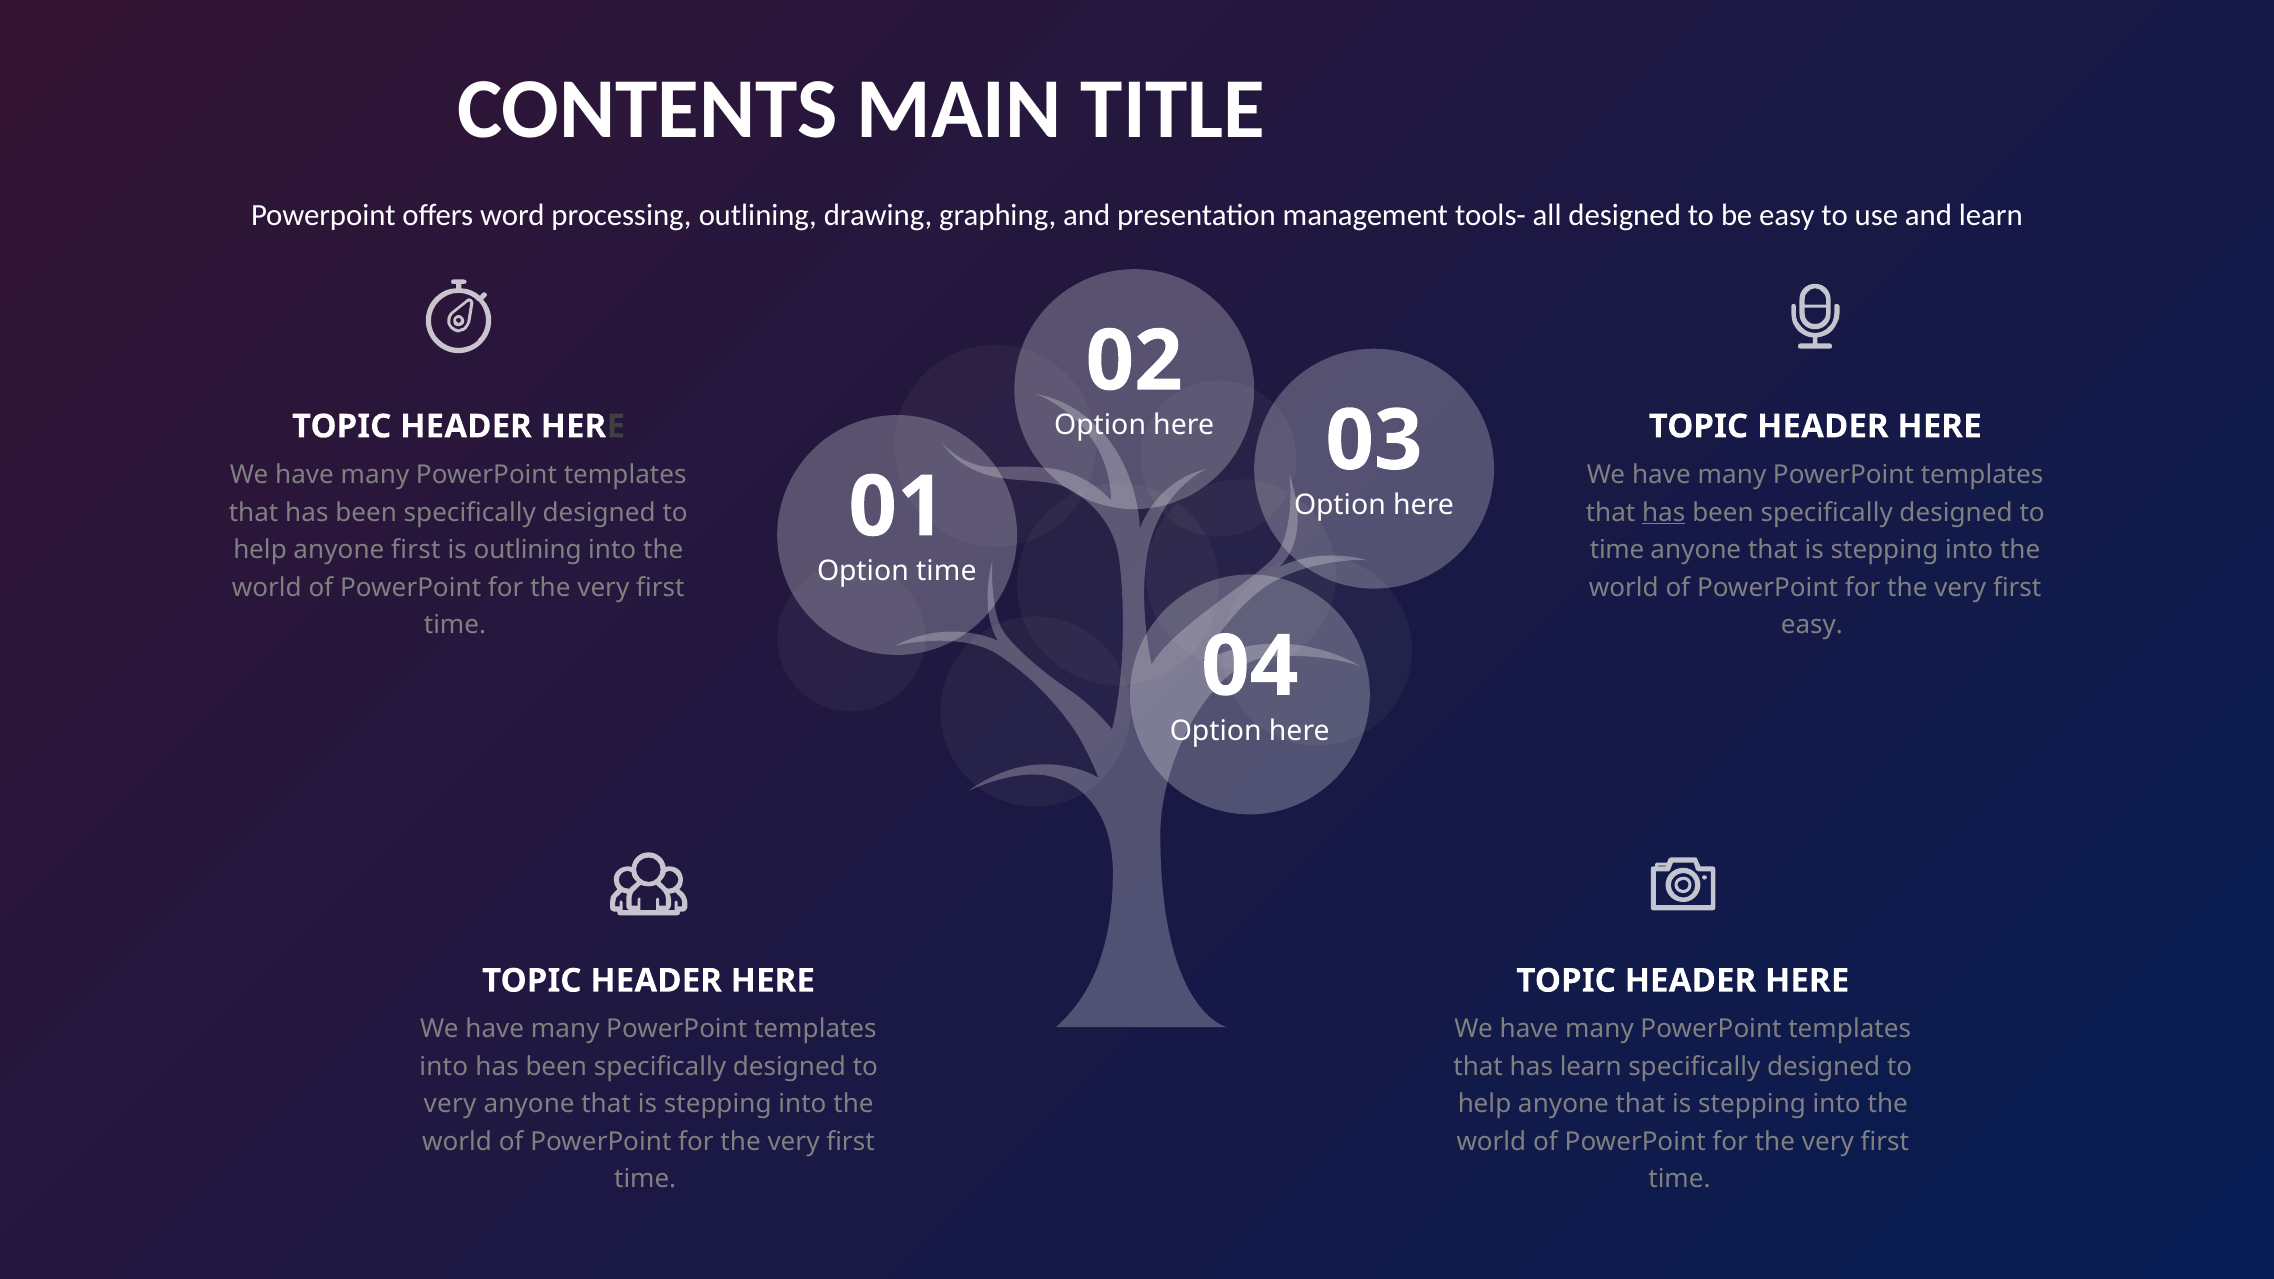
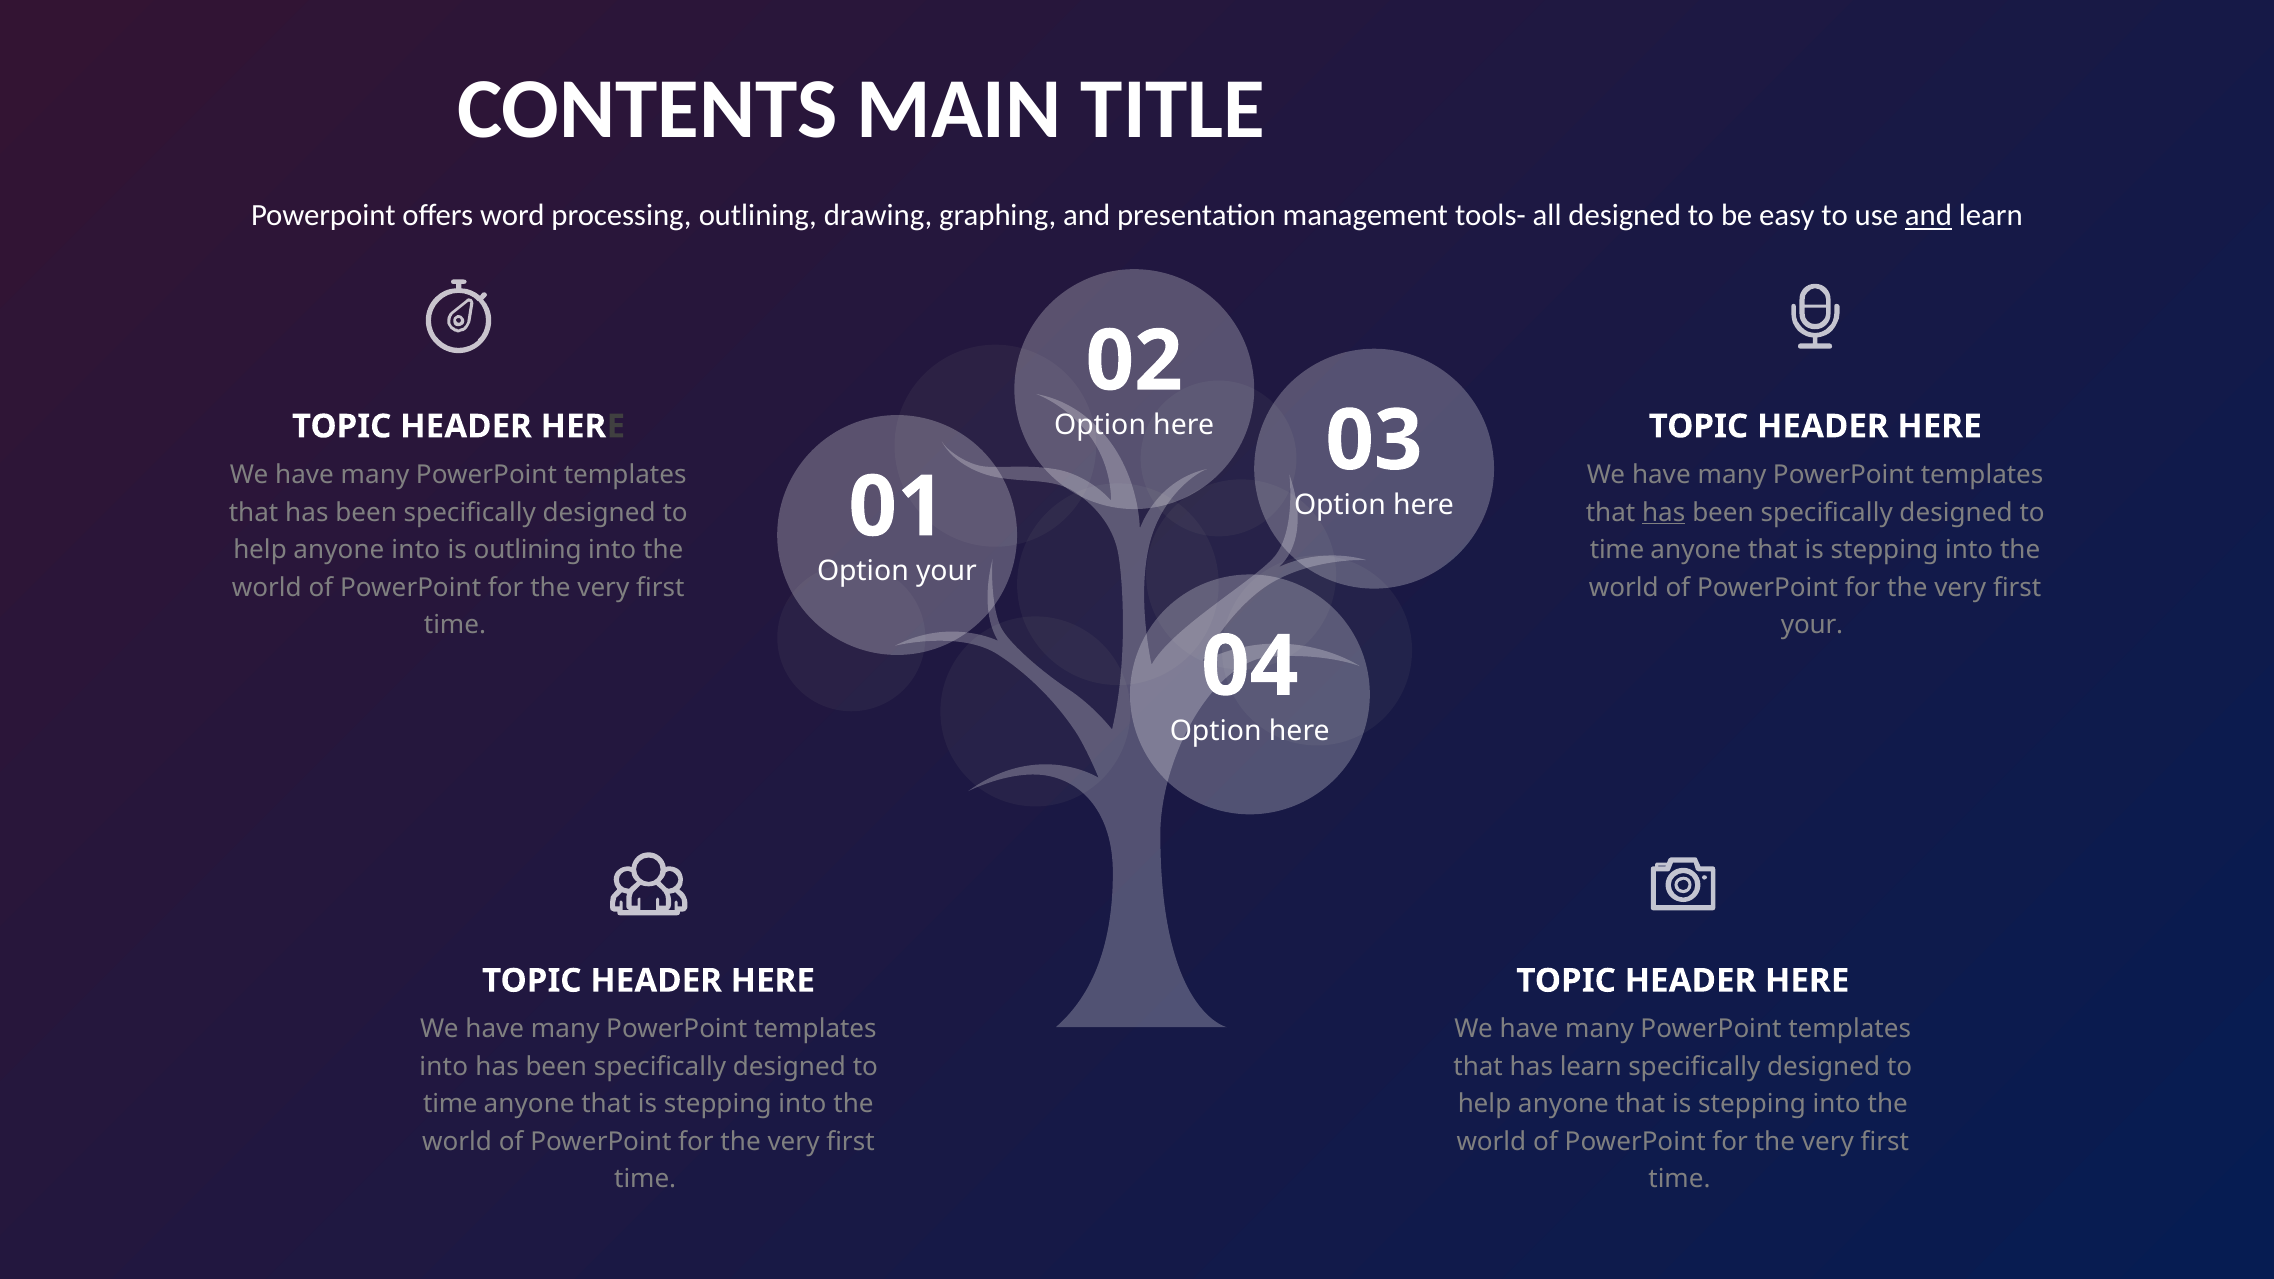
and underline: none -> present (1928, 216)
anyone first: first -> into (416, 550)
Option time: time -> your (946, 572)
easy: easy -> your (1812, 625)
very: very -> time (450, 1104)
